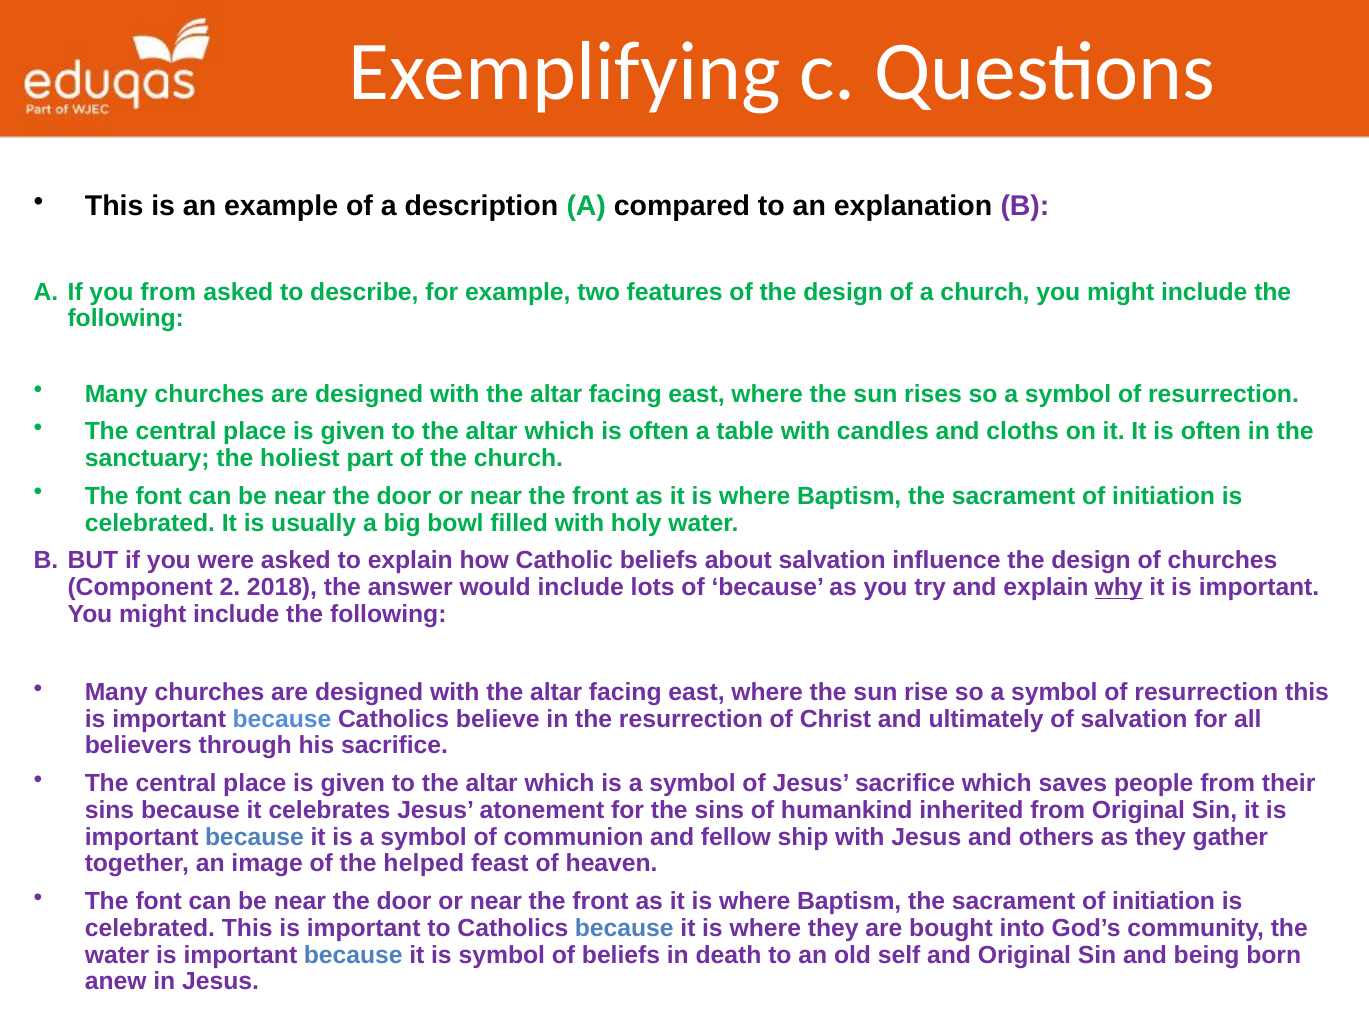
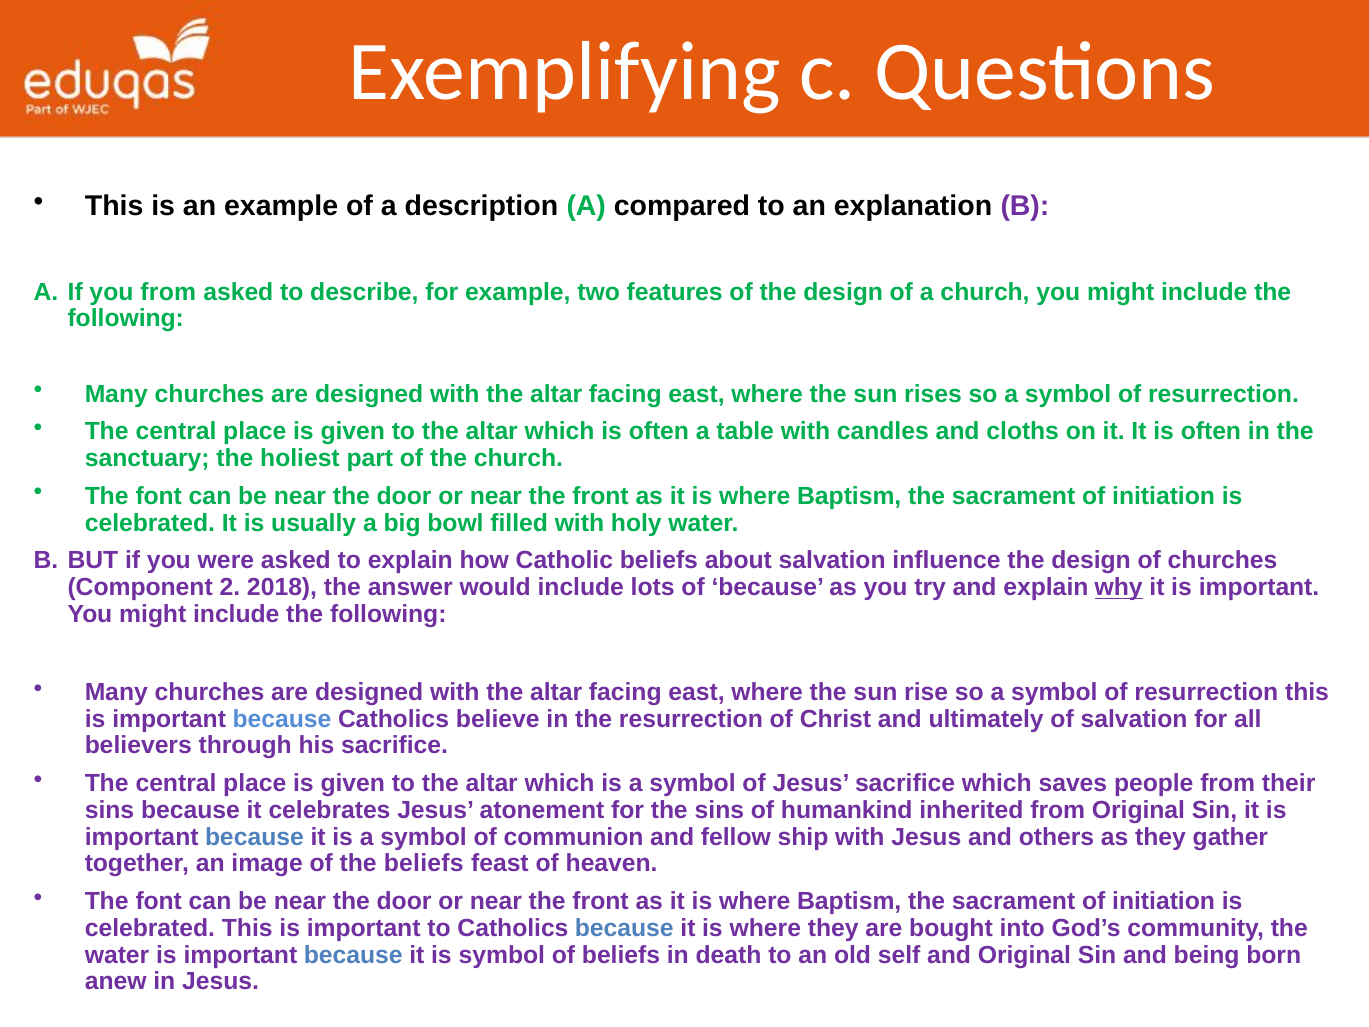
the helped: helped -> beliefs (424, 864)
